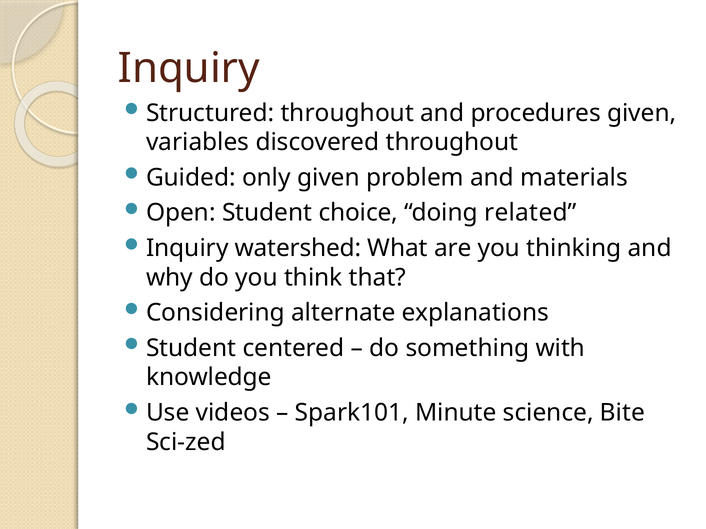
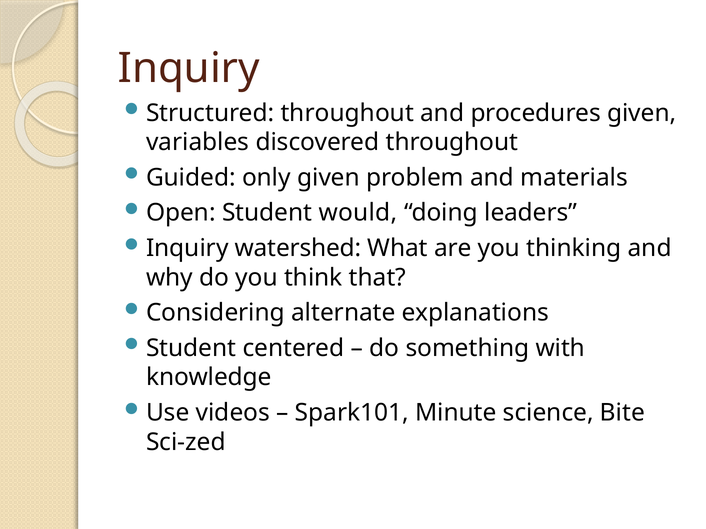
choice: choice -> would (358, 213)
related: related -> leaders (531, 213)
